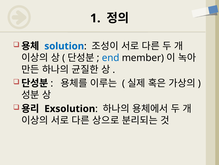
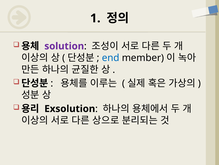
solution colour: blue -> purple (64, 46)
